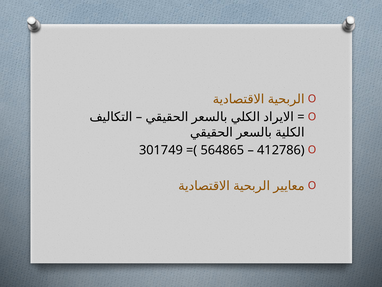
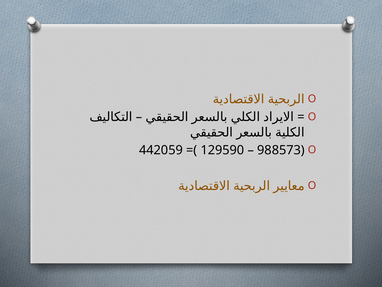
301749: 301749 -> 442059 (161, 150)
564865: 564865 -> 129590 (222, 150)
412786: 412786 -> 988573 (279, 150)
